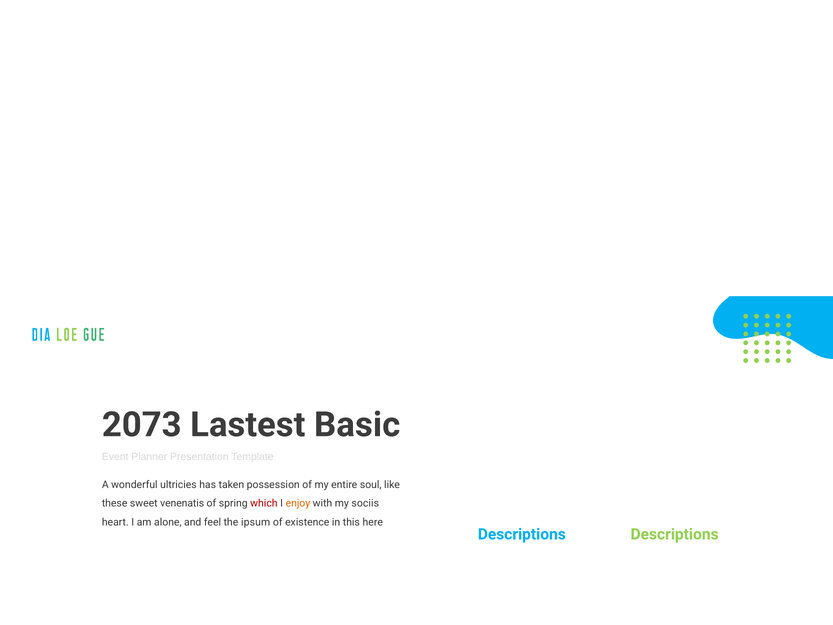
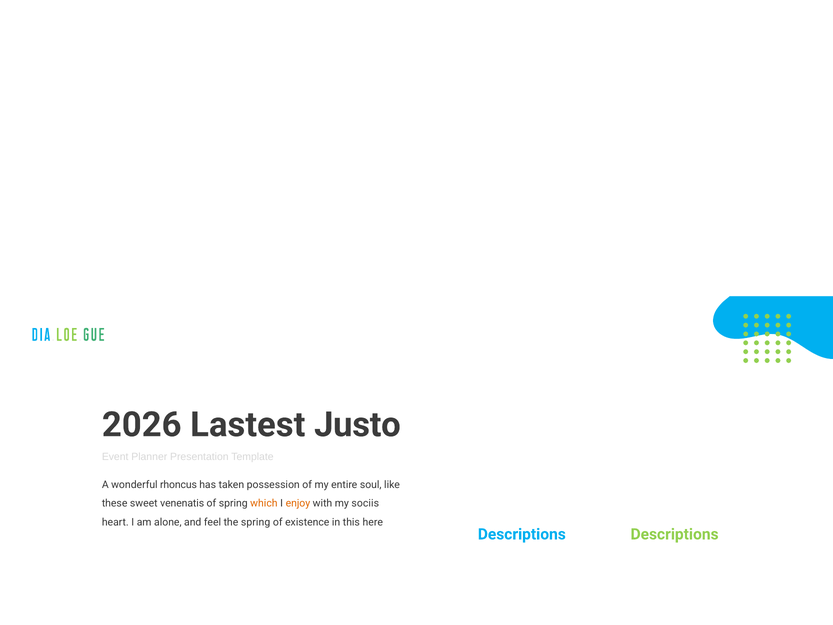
2073: 2073 -> 2026 (142, 425)
Basic: Basic -> Justo (357, 425)
ultricies: ultricies -> rhoncus (178, 485)
which colour: red -> orange (264, 503)
the ipsum: ipsum -> spring (256, 522)
